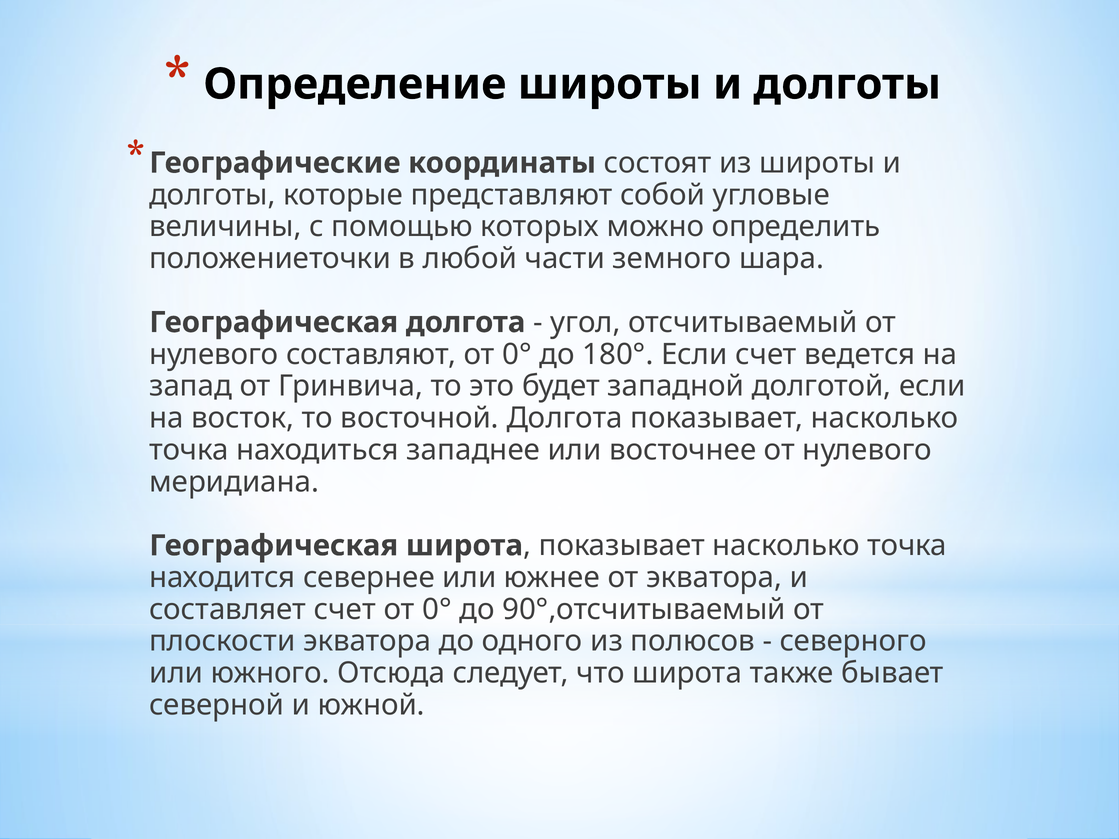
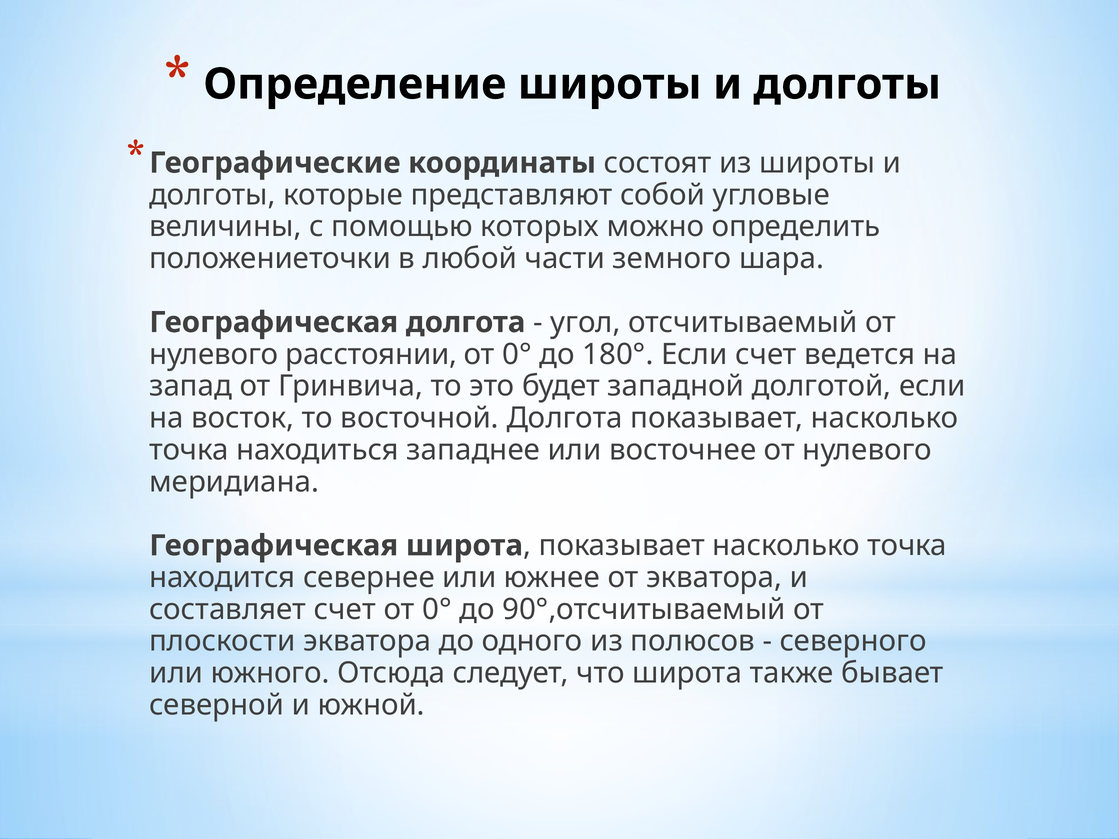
составляют: составляют -> расстоянии (371, 354)
